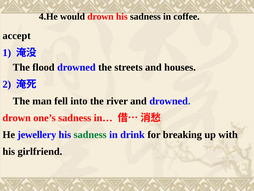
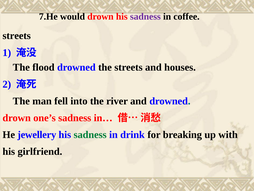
4.He: 4.He -> 7.He (48, 17)
sadness colour: black -> purple (145, 17)
accept: accept -> streets (17, 36)
